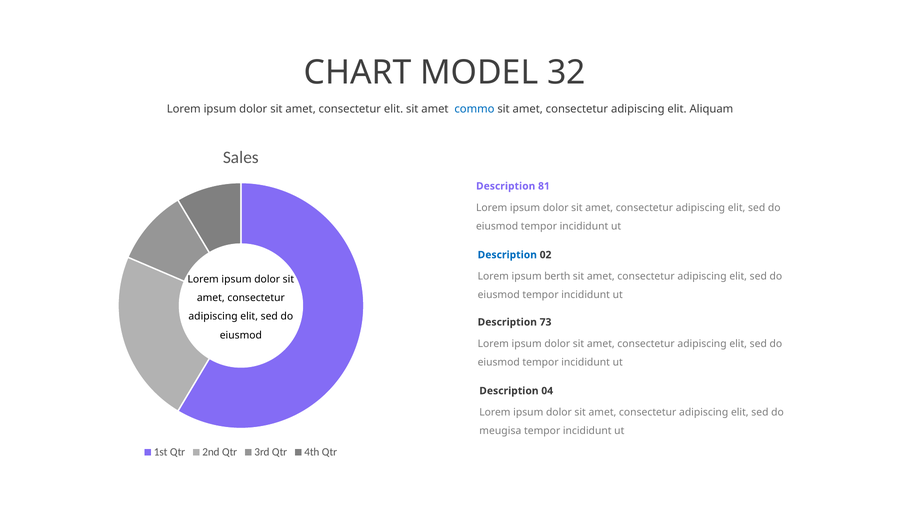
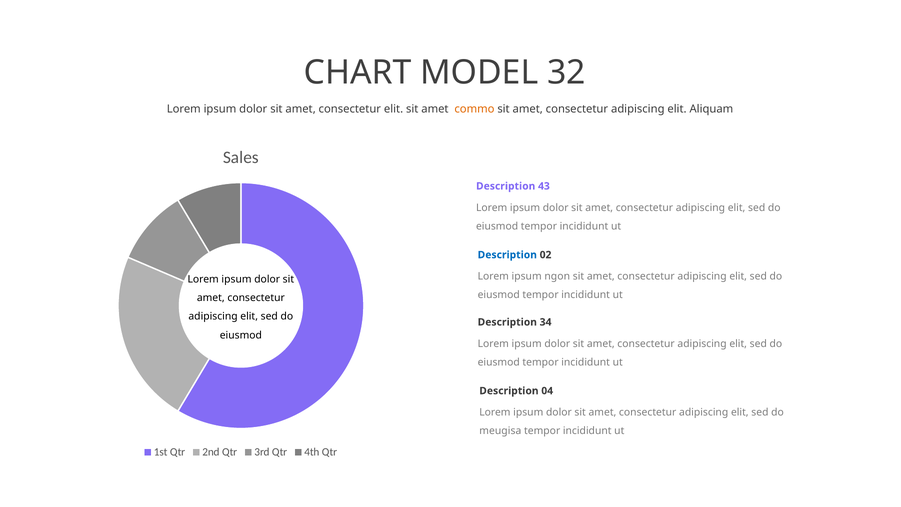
commo colour: blue -> orange (474, 109)
81: 81 -> 43 (544, 186)
berth: berth -> ngon (557, 276)
73: 73 -> 34 (546, 322)
